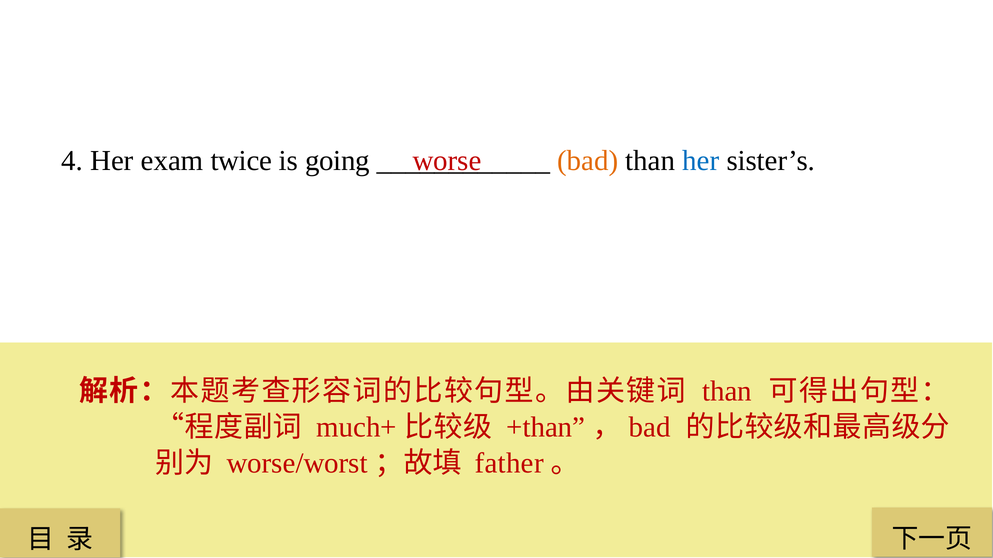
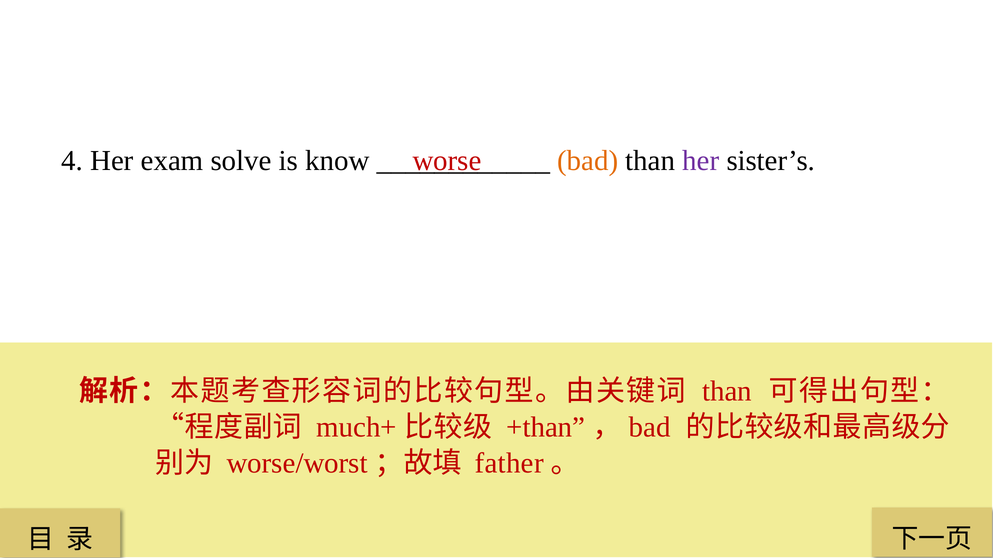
twice: twice -> solve (241, 161)
going: going -> know (337, 161)
her colour: blue -> purple (701, 161)
